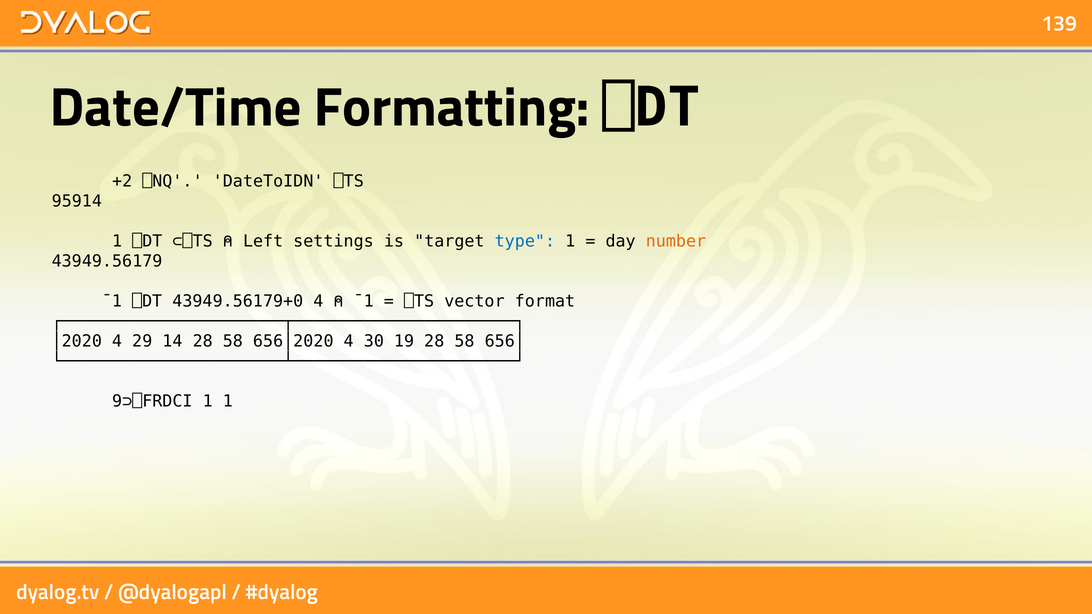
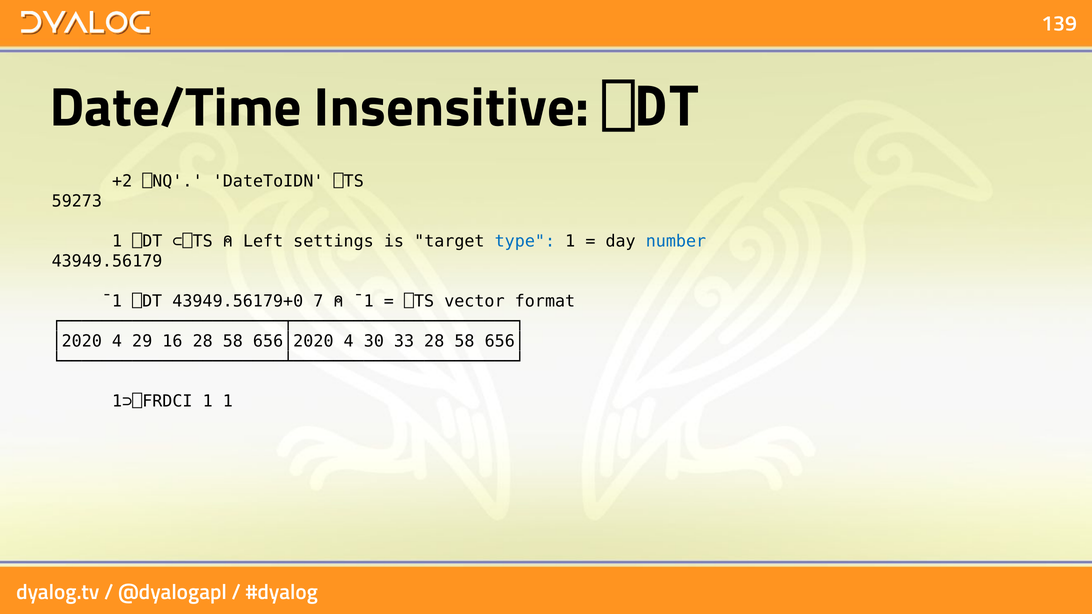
Formatting: Formatting -> Insensitive (451, 108)
95914: 95914 -> 59273 (77, 201)
number colour: orange -> blue (676, 241)
43949.56179+0 4: 4 -> 7 (318, 301)
14: 14 -> 16 (172, 342)
19: 19 -> 33 (404, 342)
9⊃⎕FRDCI: 9⊃⎕FRDCI -> 1⊃⎕FRDCI (152, 402)
